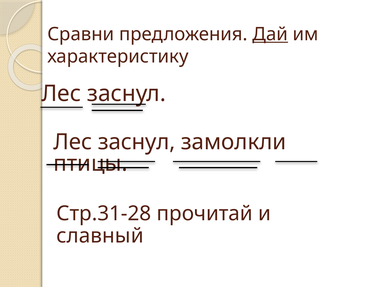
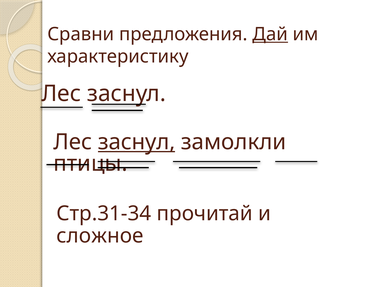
заснул underline: none -> present (137, 142)
Стр.31-28: Стр.31-28 -> Стр.31-34 (104, 213)
славный: славный -> сложное (100, 235)
